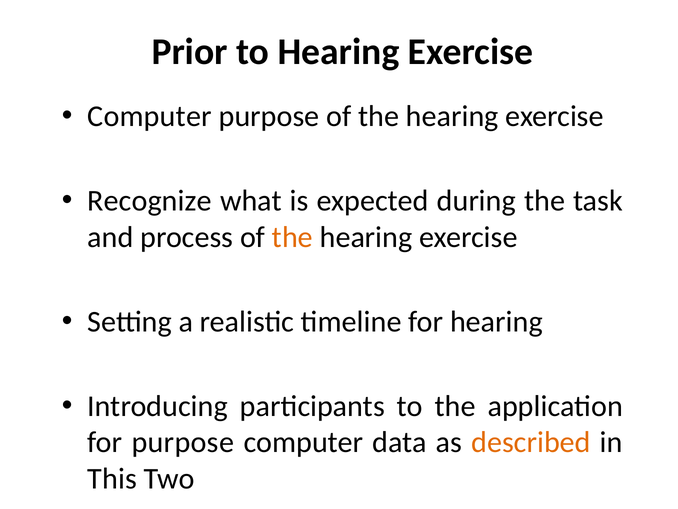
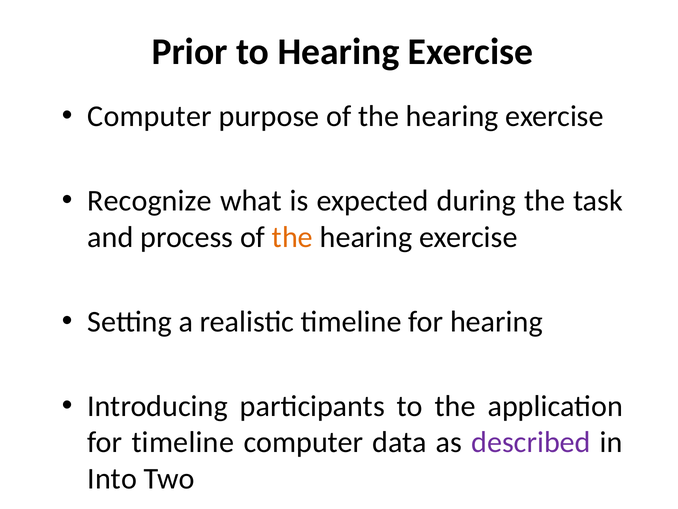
for purpose: purpose -> timeline (183, 442)
described colour: orange -> purple (531, 442)
This: This -> Into (112, 478)
